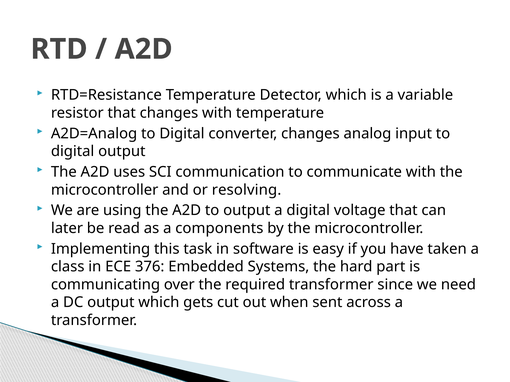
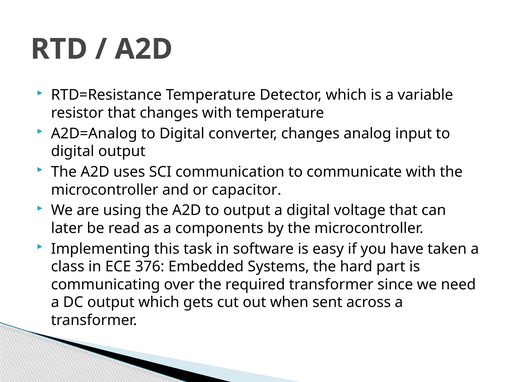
resolving: resolving -> capacitor (247, 190)
